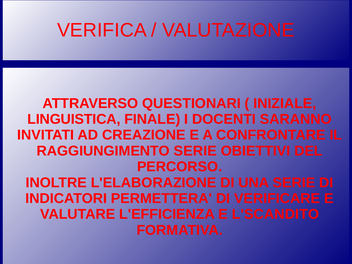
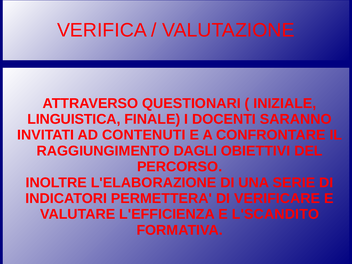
CREAZIONE: CREAZIONE -> CONTENUTI (144, 135)
RAGGIUNGIMENTO SERIE: SERIE -> DAGLI (195, 151)
